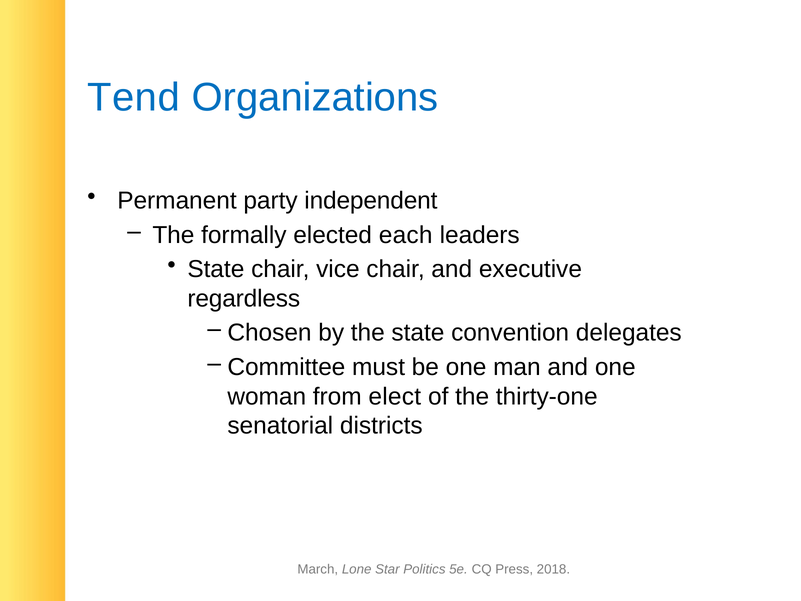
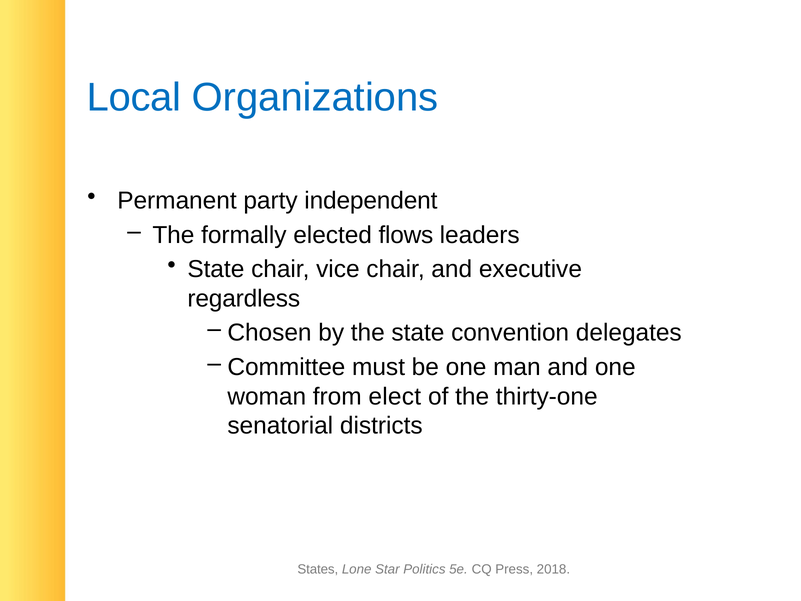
Tend: Tend -> Local (134, 98)
each: each -> flows (406, 235)
March: March -> States (318, 569)
